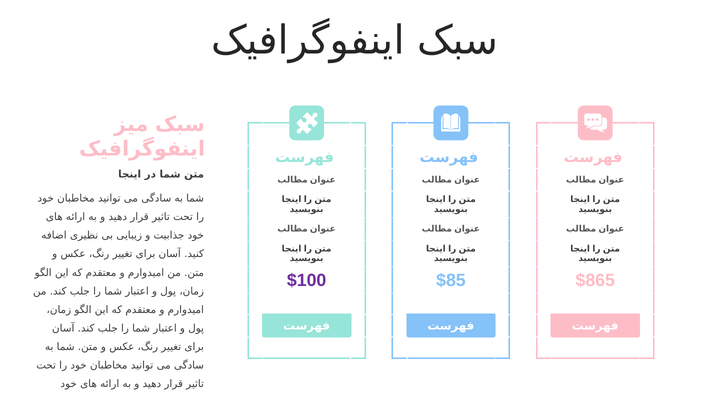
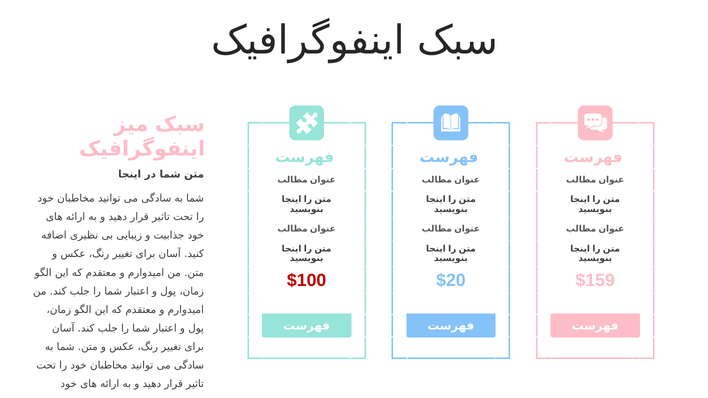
$100 colour: purple -> red (307, 280)
$85: $85 -> $20 (451, 280)
$865: $865 -> $159 (595, 280)
